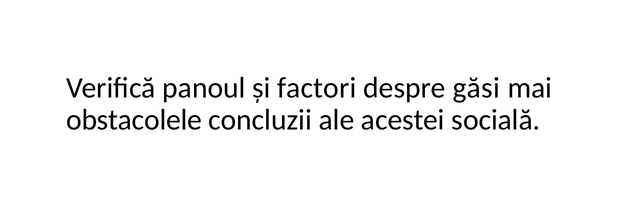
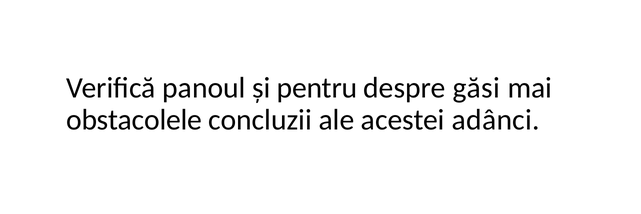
factori: factori -> pentru (317, 88)
socială: socială -> adânci (496, 120)
